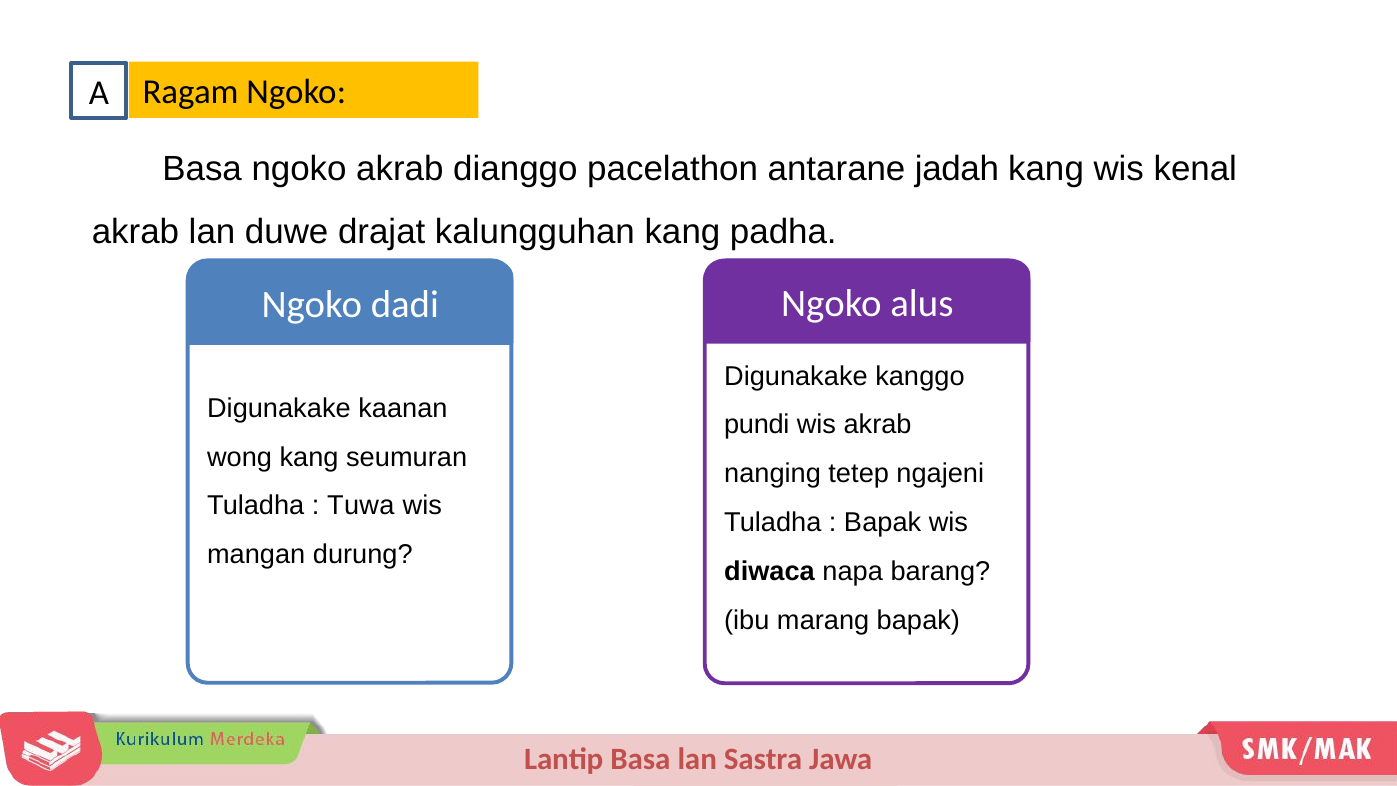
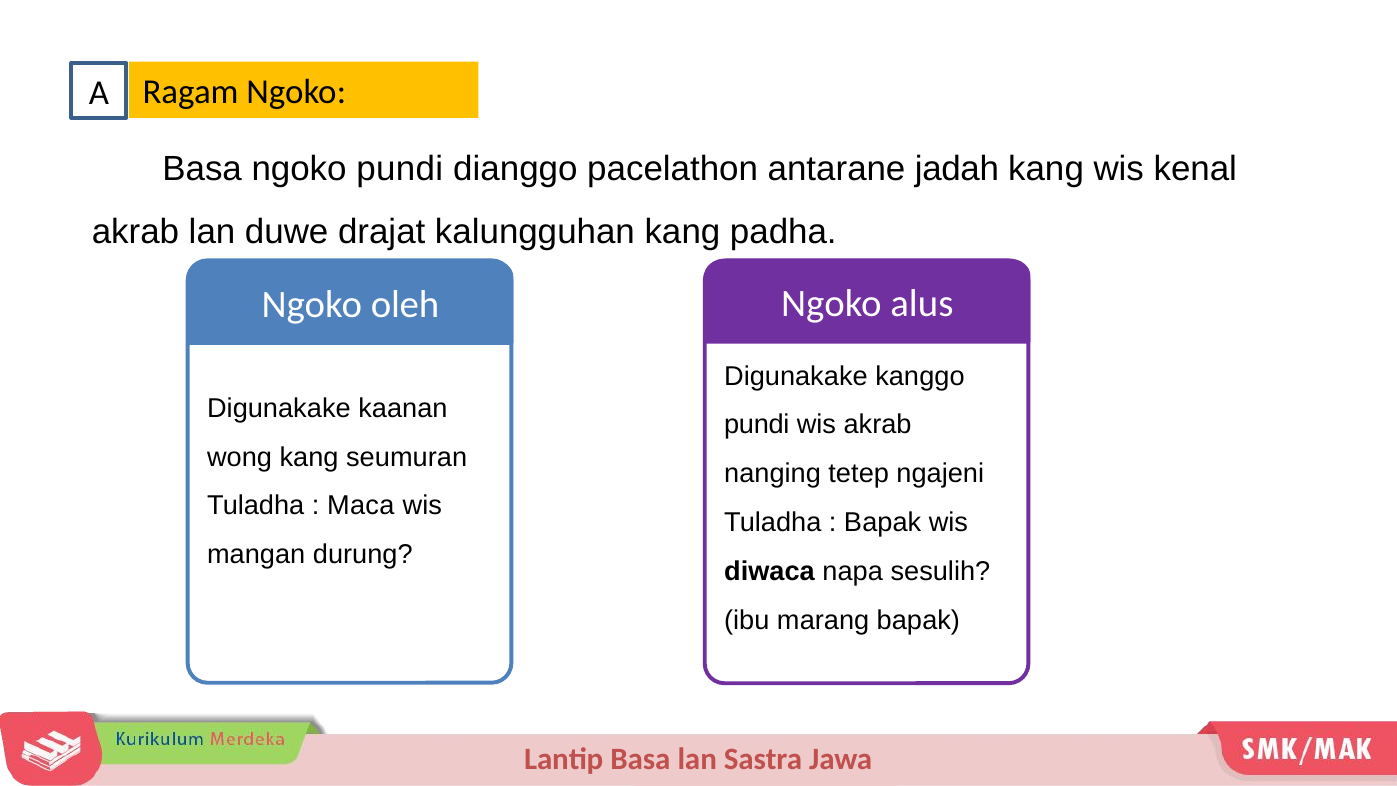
ngoko akrab: akrab -> pundi (400, 169)
dadi: dadi -> oleh (405, 305)
Tuwa: Tuwa -> Maca (361, 506)
barang: barang -> sesulih (940, 572)
